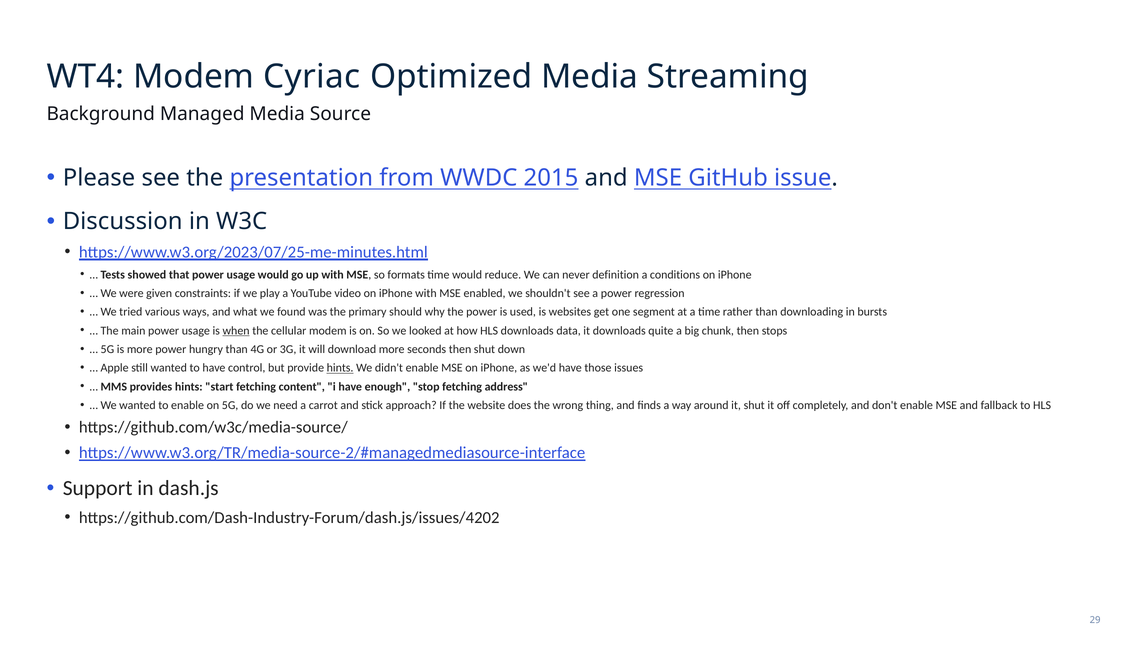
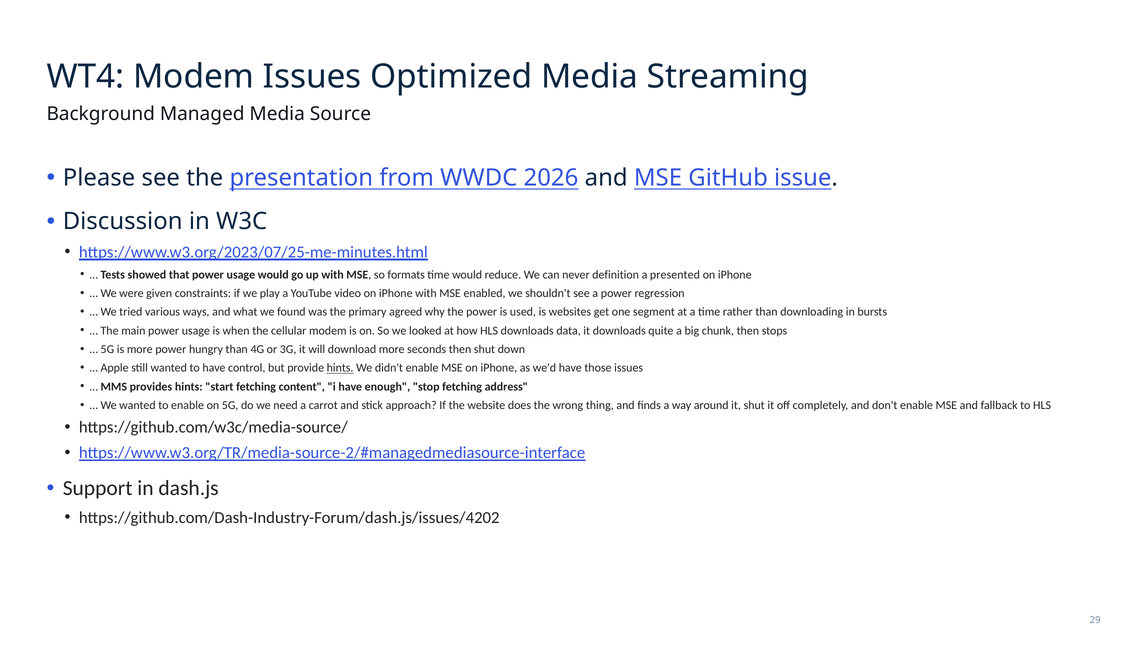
Modem Cyriac: Cyriac -> Issues (312, 77)
2015: 2015 -> 2026 (551, 178)
conditions: conditions -> presented (675, 274)
should: should -> agreed (406, 312)
when underline: present -> none (236, 330)
